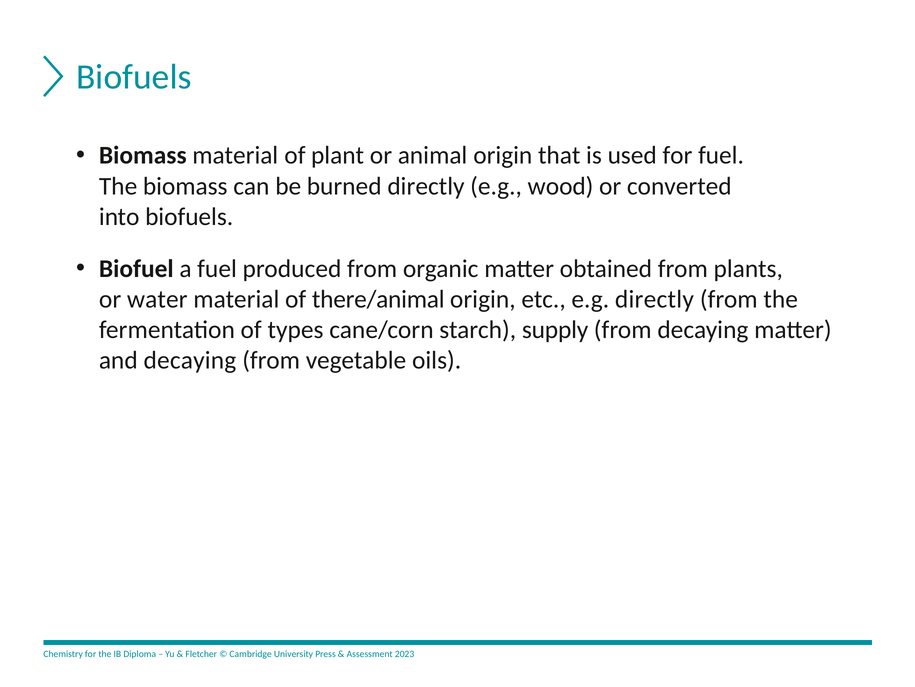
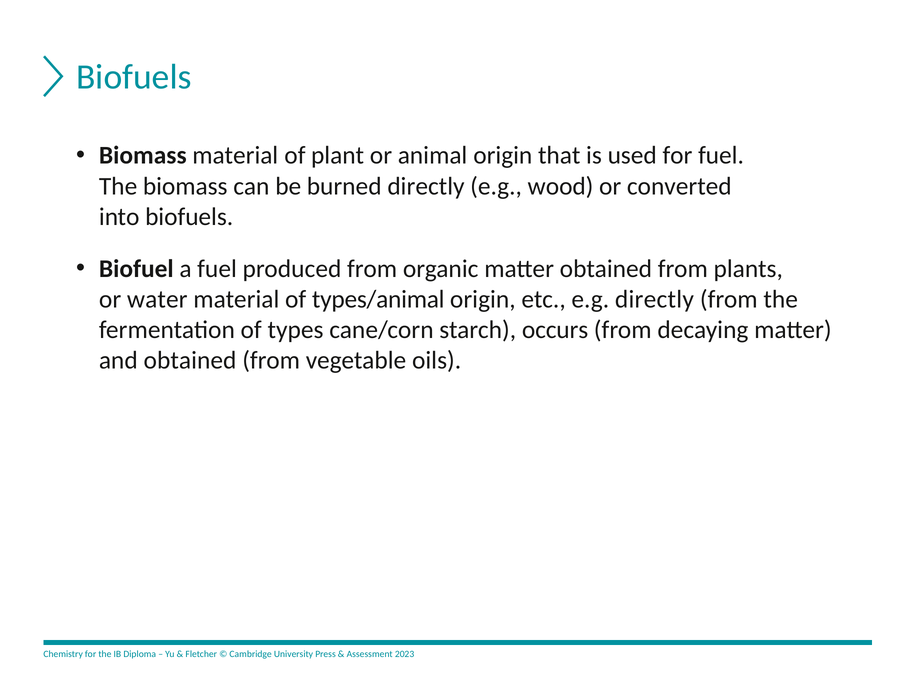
there/animal: there/animal -> types/animal (378, 299)
supply: supply -> occurs (555, 330)
and decaying: decaying -> obtained (190, 360)
